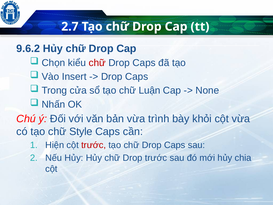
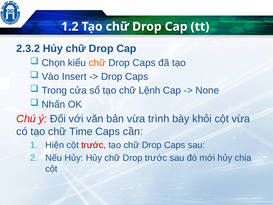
2.7: 2.7 -> 1.2 (70, 27)
9.6.2: 9.6.2 -> 2.3.2 (28, 49)
chữ colour: red -> orange (97, 63)
Luận: Luận -> Lệnh (150, 90)
Style: Style -> Time (81, 131)
